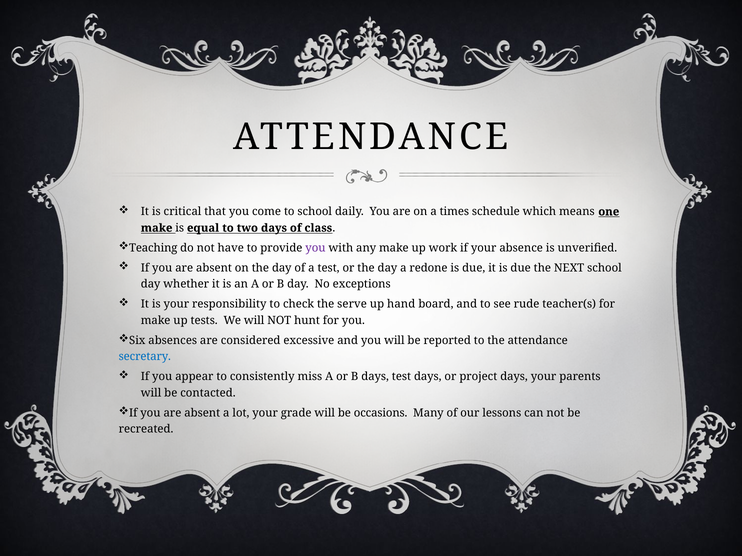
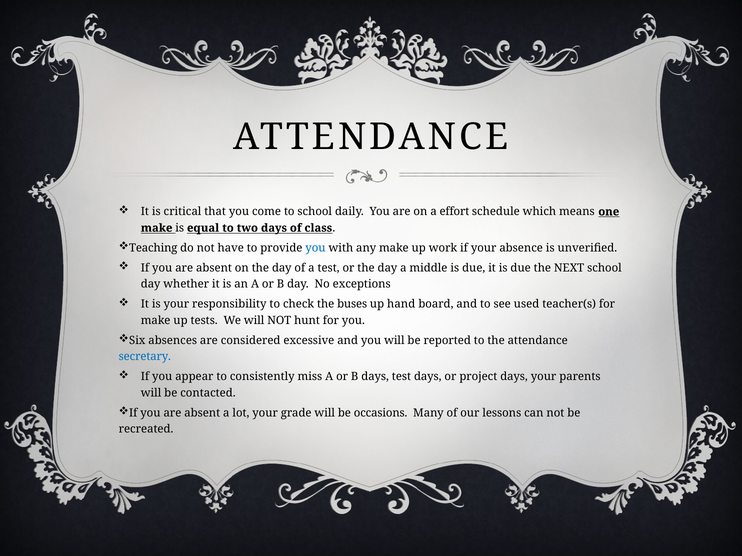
times: times -> effort (454, 212)
you colour: purple -> blue (315, 248)
redone: redone -> middle (428, 268)
serve: serve -> buses (352, 304)
rude: rude -> used (527, 304)
